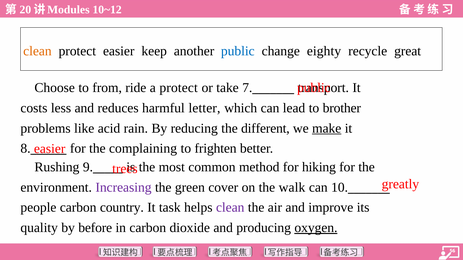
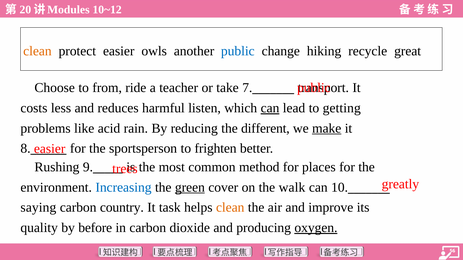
keep: keep -> owls (154, 51)
eighty: eighty -> hiking (324, 51)
a protect: protect -> teacher (179, 88)
letter: letter -> listen (205, 108)
can underline: none -> present (270, 108)
brother: brother -> getting (342, 108)
complaining: complaining -> sportsperson (143, 149)
hiking: hiking -> places (319, 167)
Increasing colour: purple -> blue (123, 188)
green underline: none -> present (190, 188)
people: people -> saying (38, 208)
clean colour: purple -> orange (230, 208)
